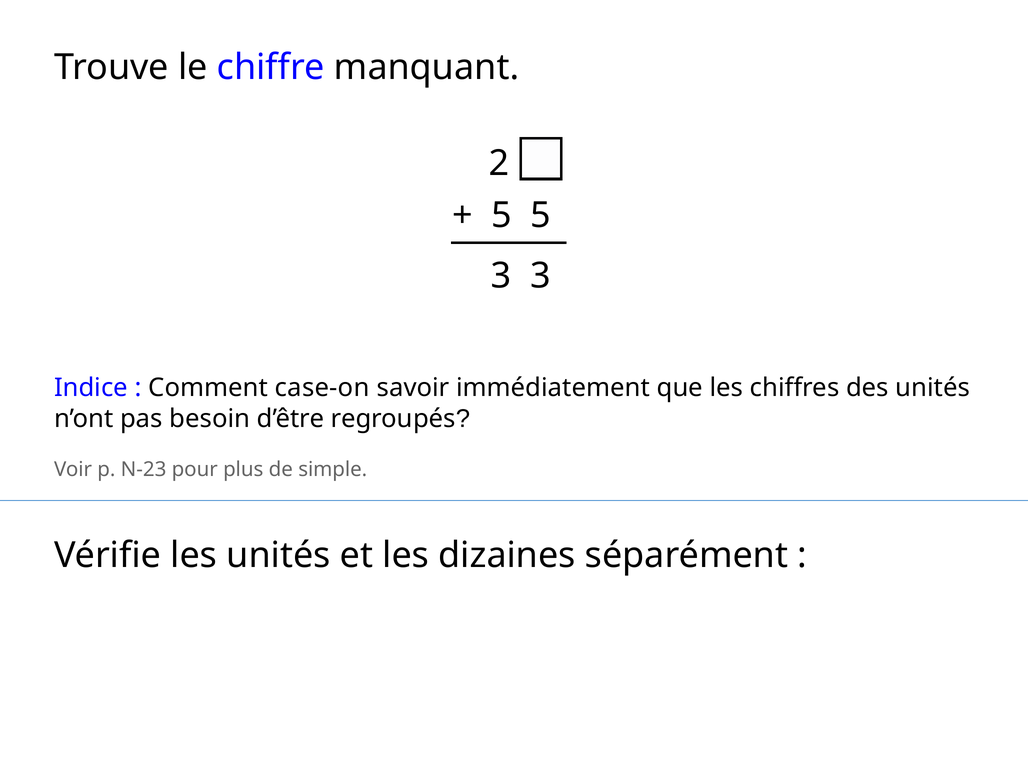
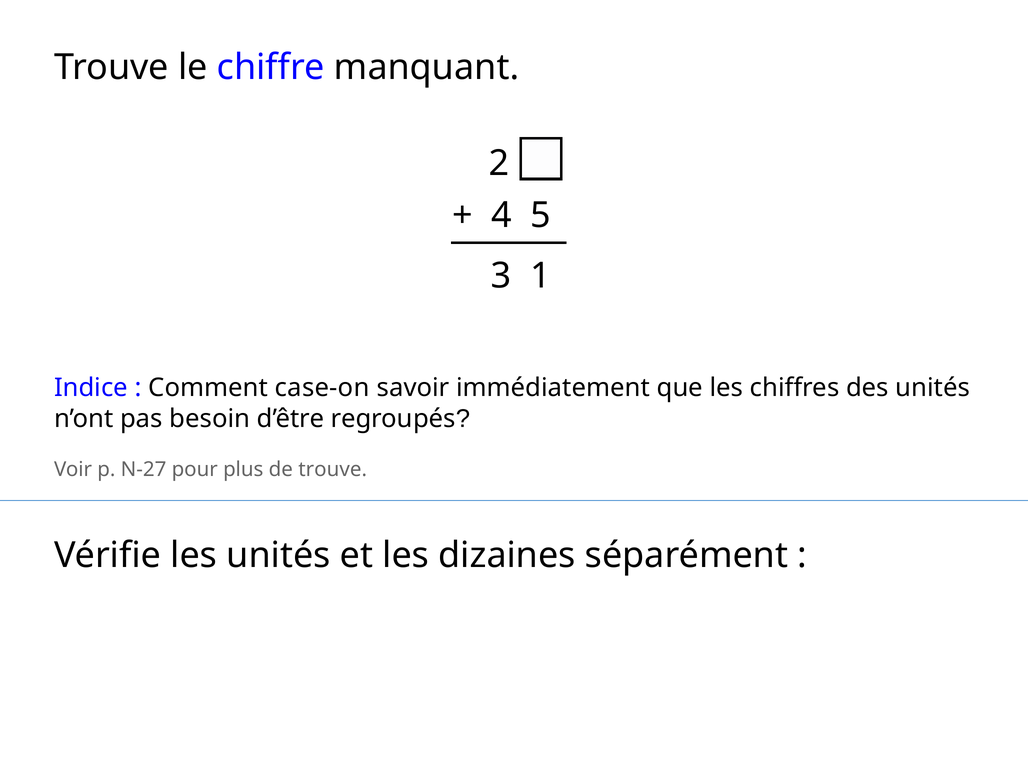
5: 5 -> 4 (502, 216)
3 3: 3 -> 1 (540, 276)
N-23: N-23 -> N-27 (144, 469)
de simple: simple -> trouve (333, 469)
